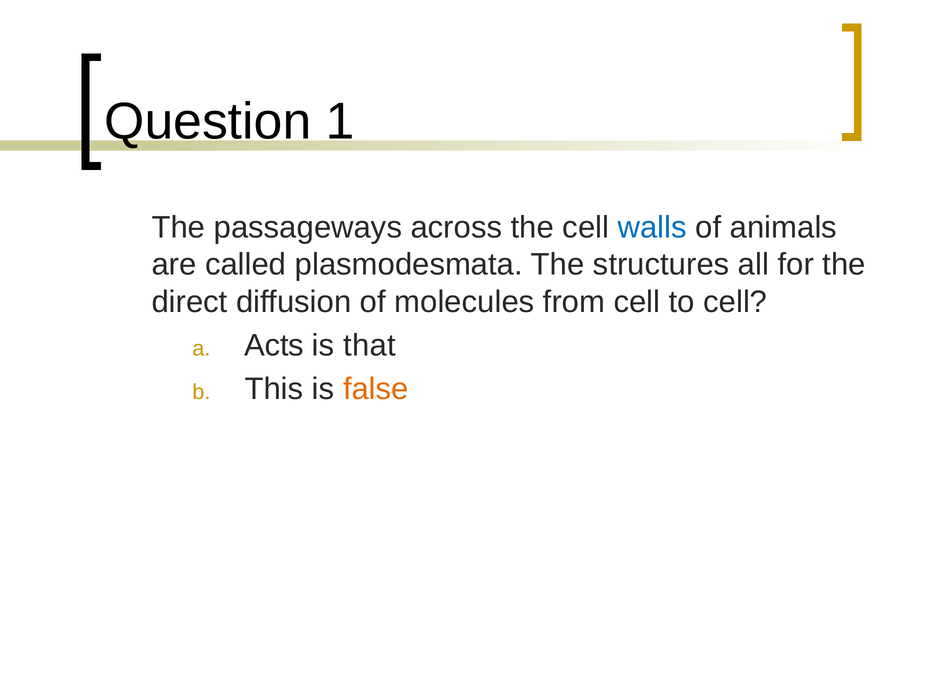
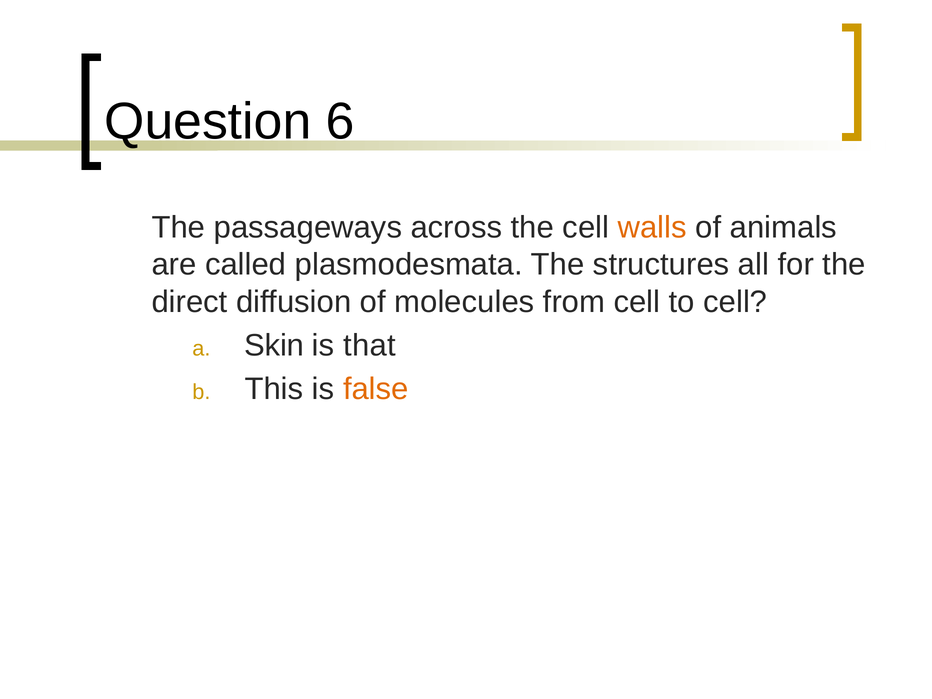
1: 1 -> 6 (340, 122)
walls colour: blue -> orange (652, 227)
Acts: Acts -> Skin (274, 345)
